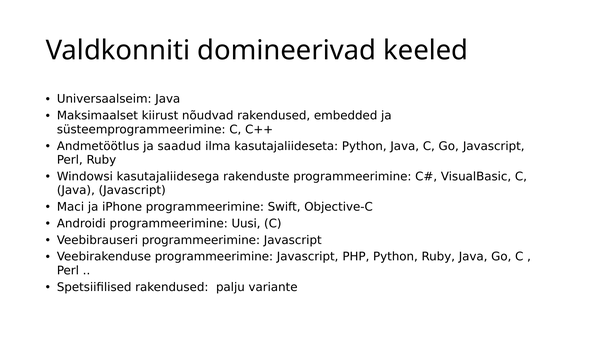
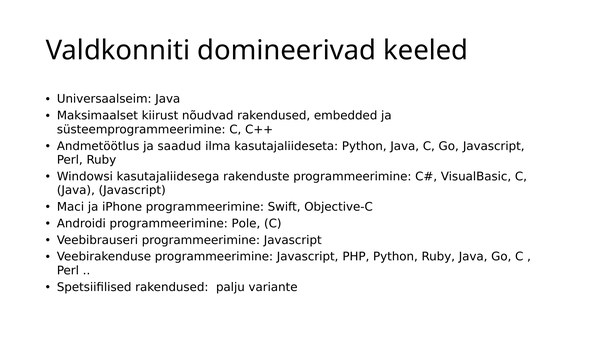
Uusi: Uusi -> Pole (246, 223)
